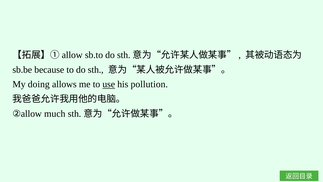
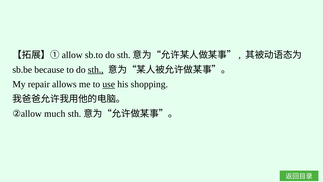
sth underline: none -> present (96, 70)
doing: doing -> repair (39, 84)
pollution: pollution -> shopping (149, 84)
